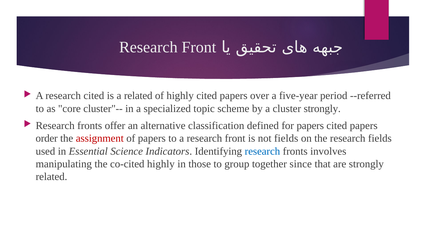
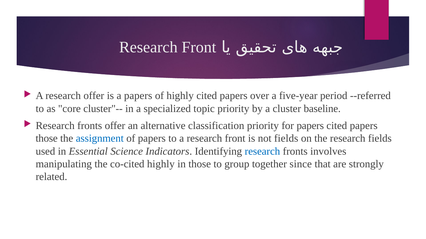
research cited: cited -> offer (94, 96)
a related: related -> papers (138, 96)
topic scheme: scheme -> priority (233, 109)
cluster strongly: strongly -> baseline (322, 109)
classification defined: defined -> priority (263, 126)
order: order -> those (47, 139)
assignment colour: red -> blue (100, 139)
